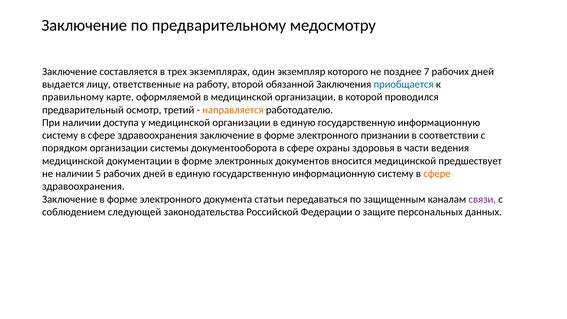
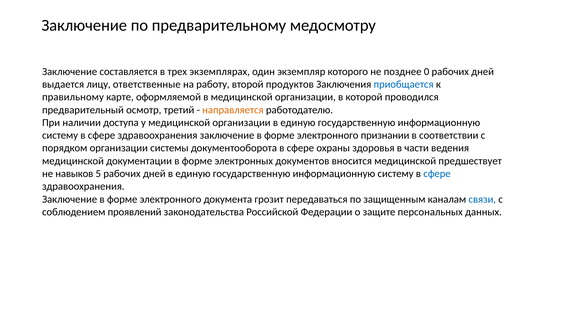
7: 7 -> 0 (427, 72)
обязанной: обязанной -> продуктов (290, 84)
не наличии: наличии -> навыков (74, 174)
сфере colour: orange -> blue (437, 174)
статьи: статьи -> грозит (269, 199)
связи colour: purple -> blue (482, 199)
следующей: следующей -> проявлений (135, 212)
